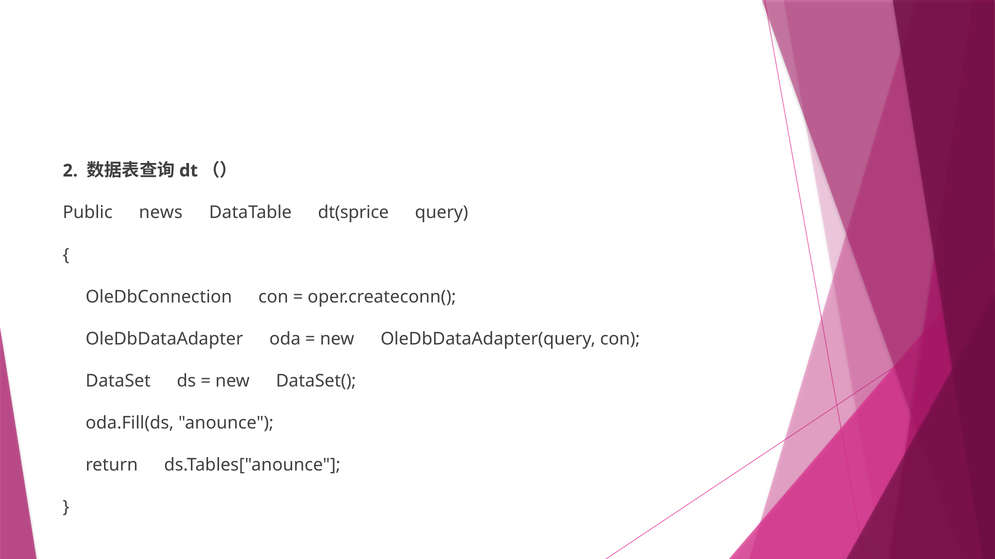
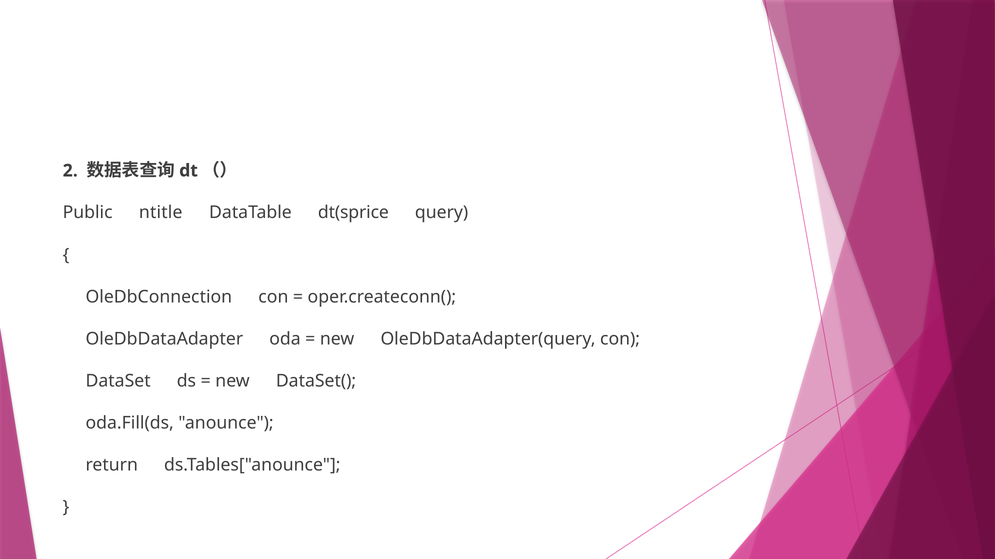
news: news -> ntitle (161, 213)
